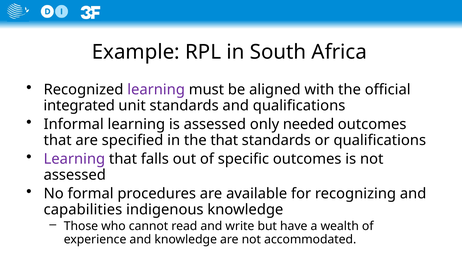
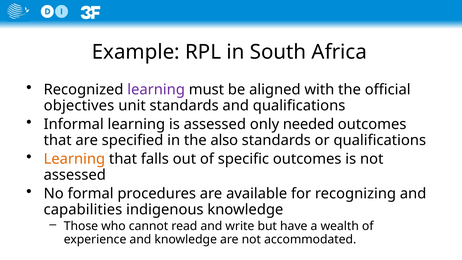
integrated: integrated -> objectives (79, 106)
the that: that -> also (224, 140)
Learning colour: purple -> orange (74, 159)
